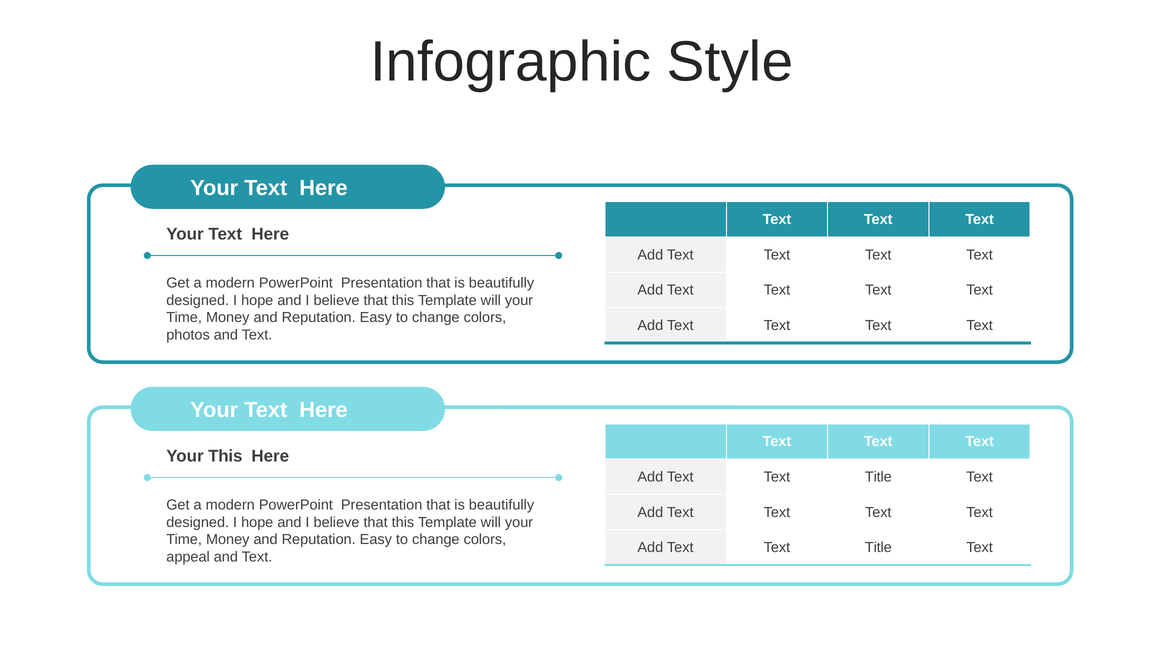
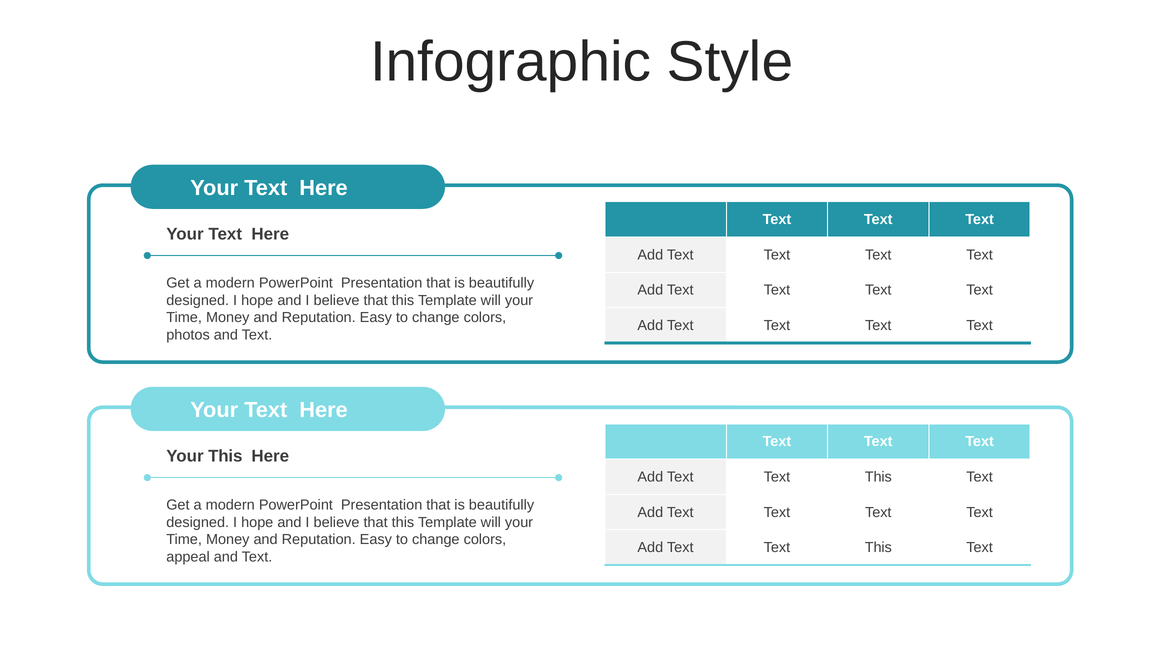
Title: Title -> This (878, 477)
Title: Title -> This (878, 548)
